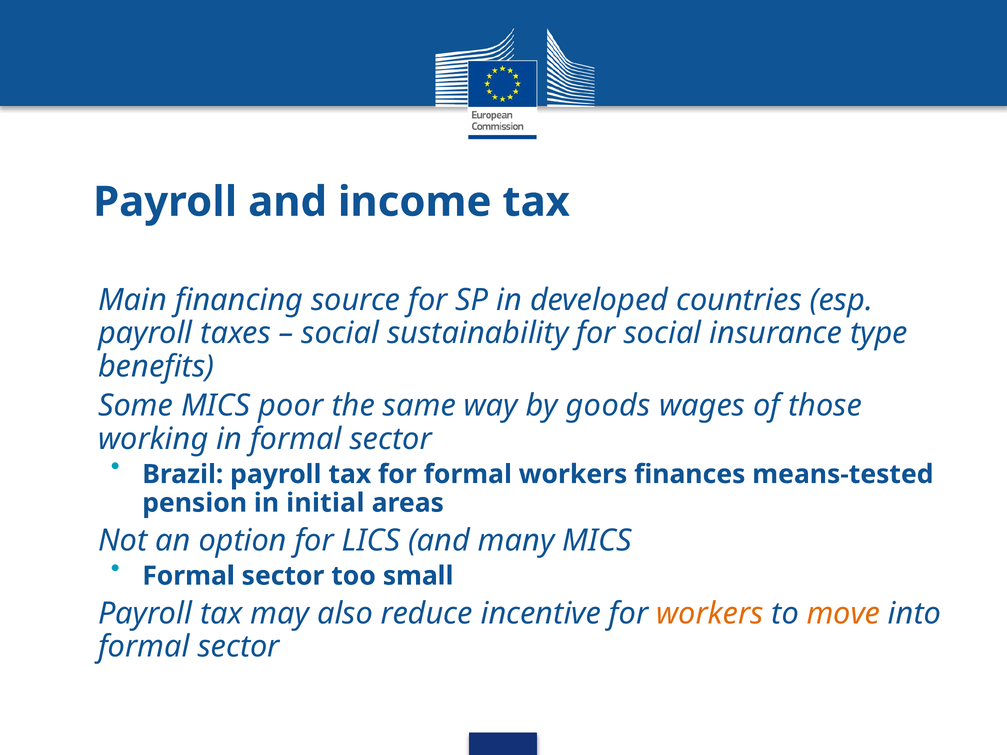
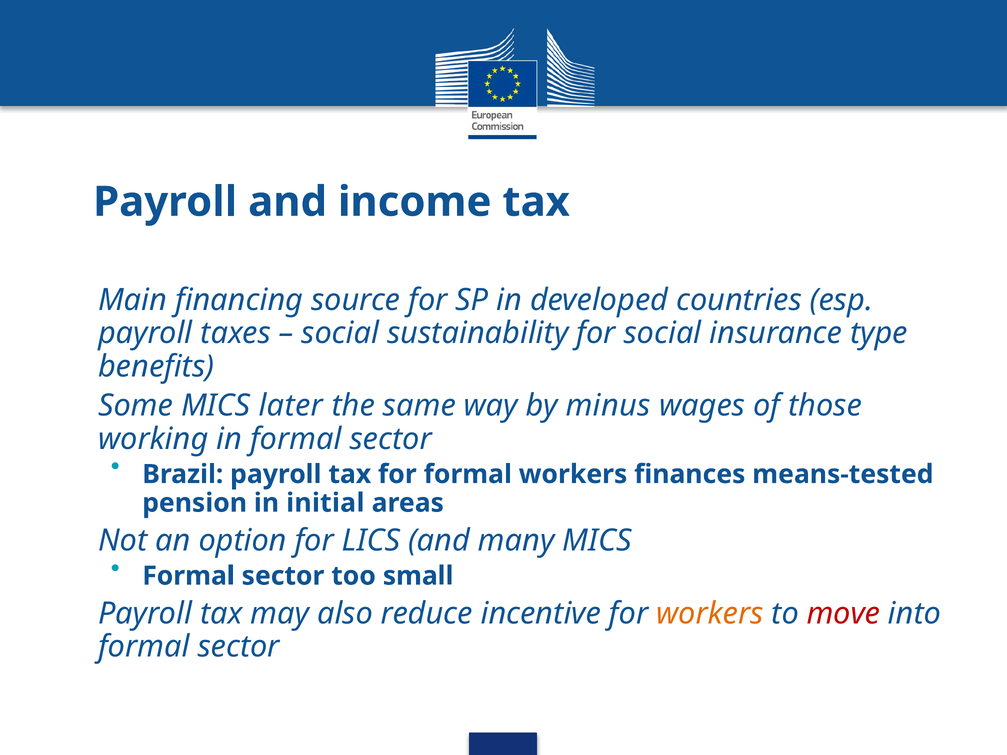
poor: poor -> later (291, 406)
goods: goods -> minus (608, 406)
move colour: orange -> red (843, 614)
